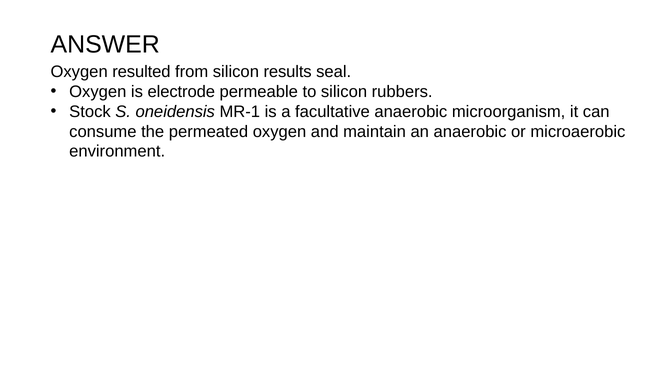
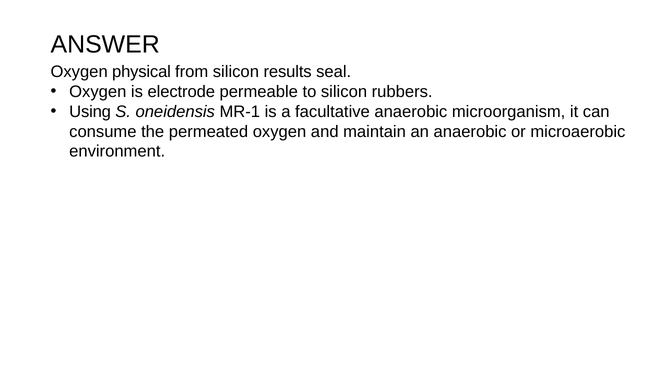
resulted: resulted -> physical (141, 72)
Stock: Stock -> Using (90, 111)
